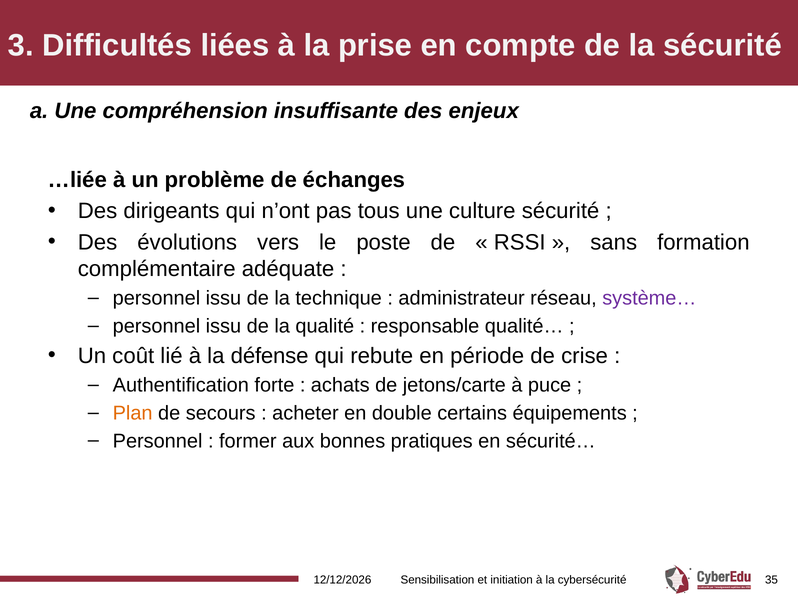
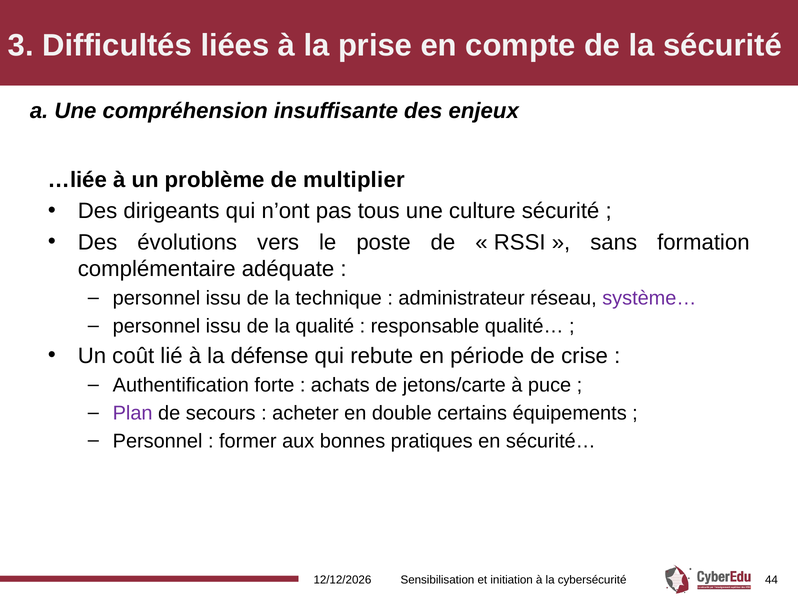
échanges: échanges -> multiplier (354, 180)
Plan colour: orange -> purple (133, 413)
35: 35 -> 44 (771, 579)
